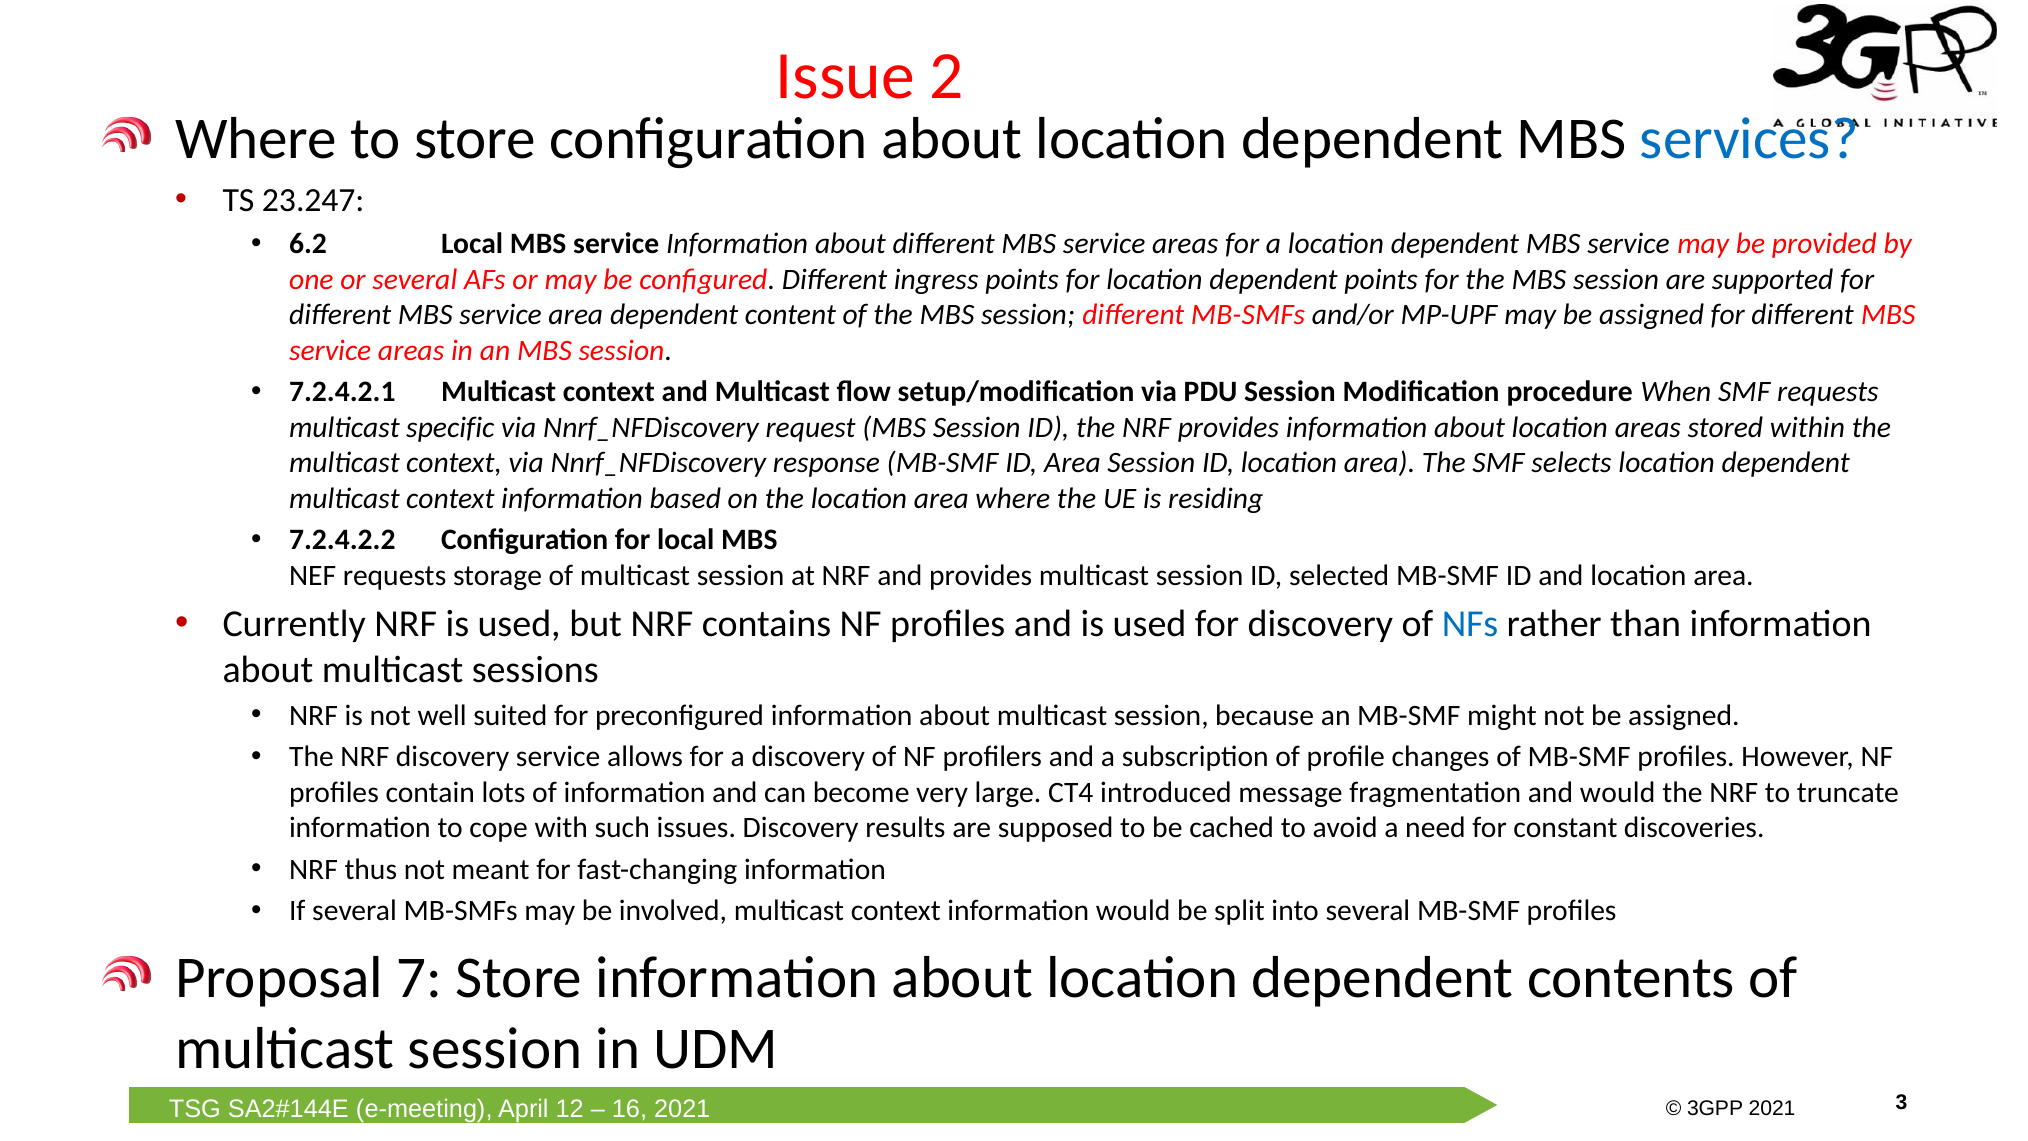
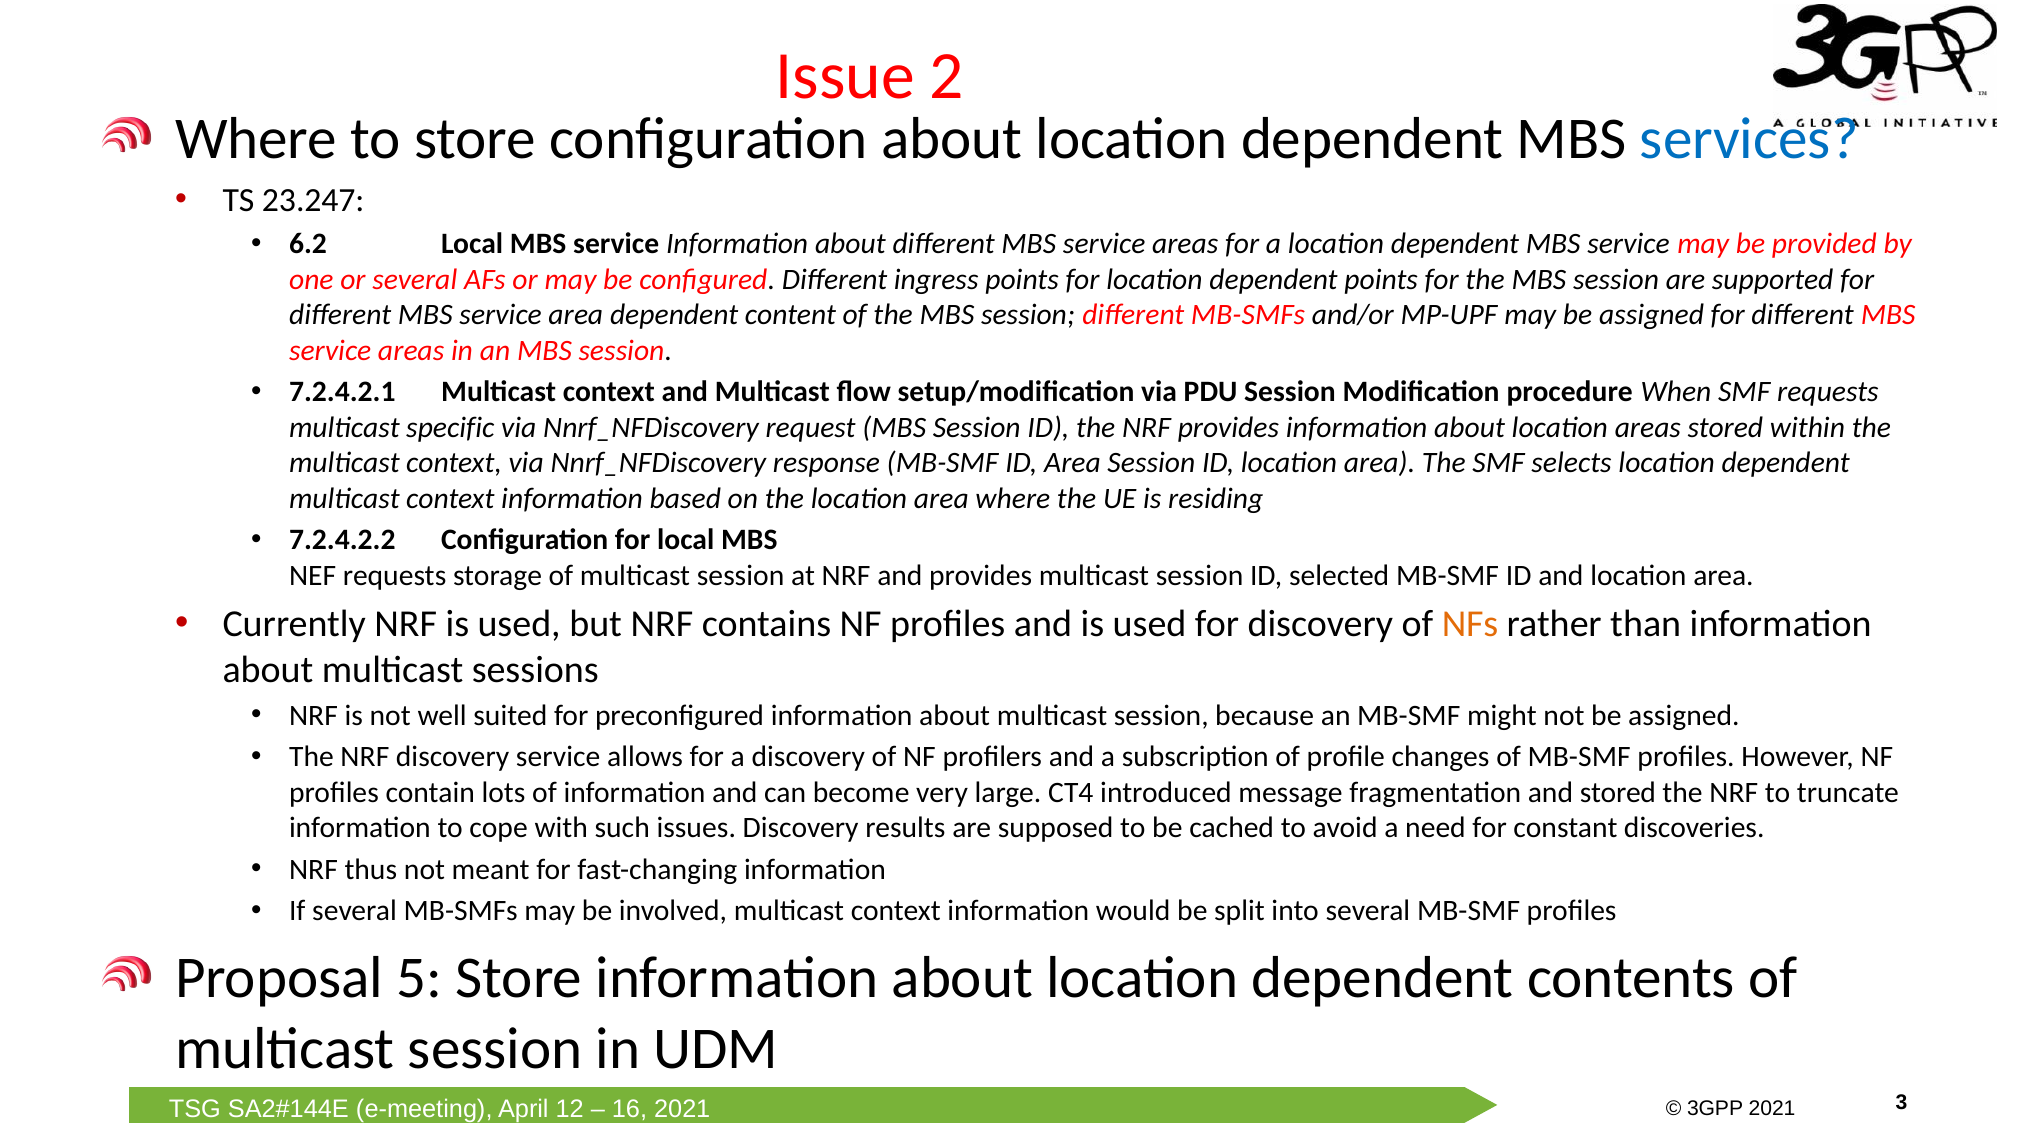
NFs colour: blue -> orange (1470, 624)
and would: would -> stored (1618, 793)
7: 7 -> 5 (419, 978)
